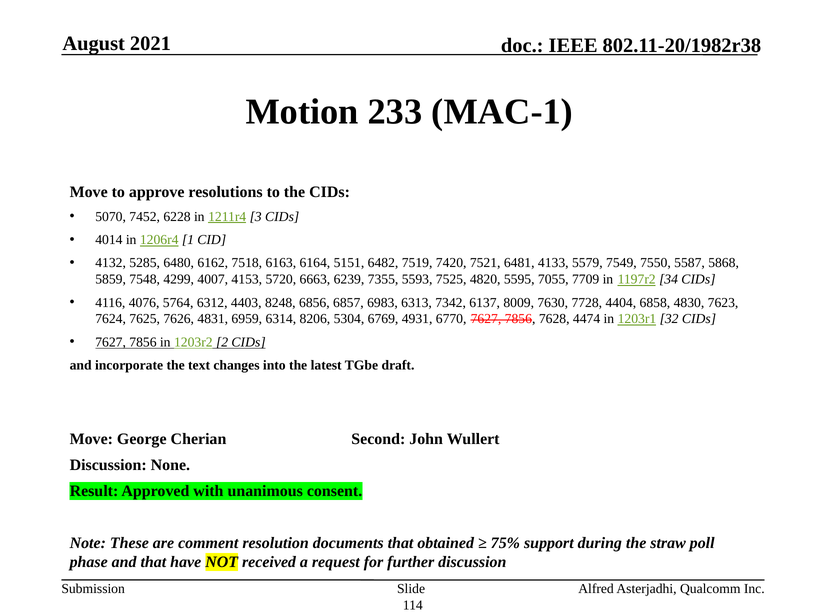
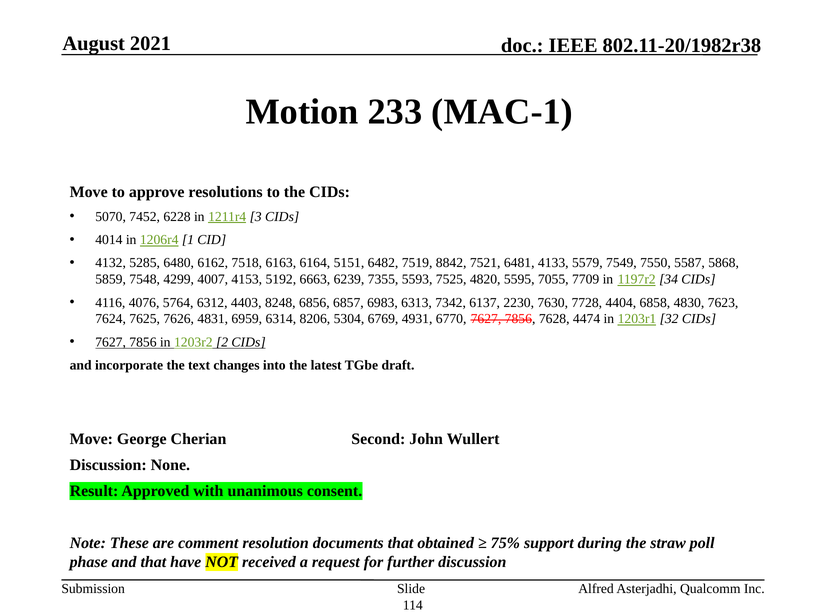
7420: 7420 -> 8842 (451, 263)
5720: 5720 -> 5192 (281, 279)
8009: 8009 -> 2230 (519, 303)
